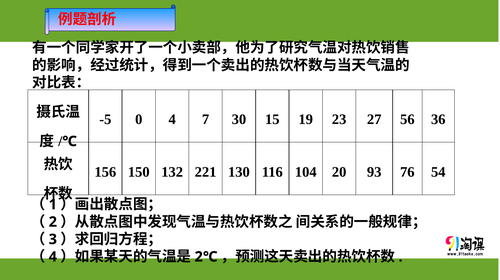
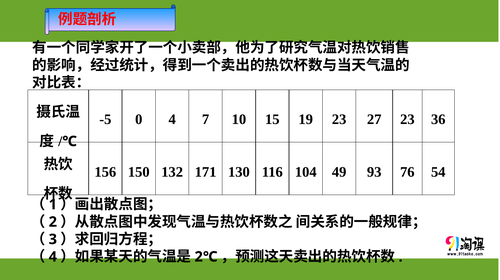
30: 30 -> 10 (239, 119)
27 56: 56 -> 23 (407, 119)
221: 221 -> 171 (206, 172)
20: 20 -> 49 (339, 172)
